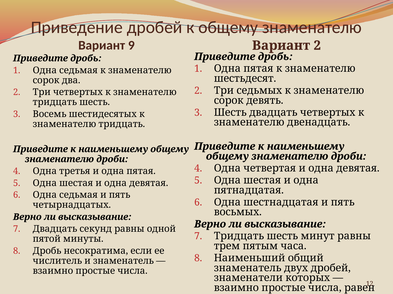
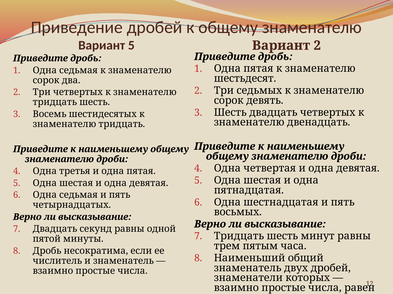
Вариант 9: 9 -> 5 (131, 45)
